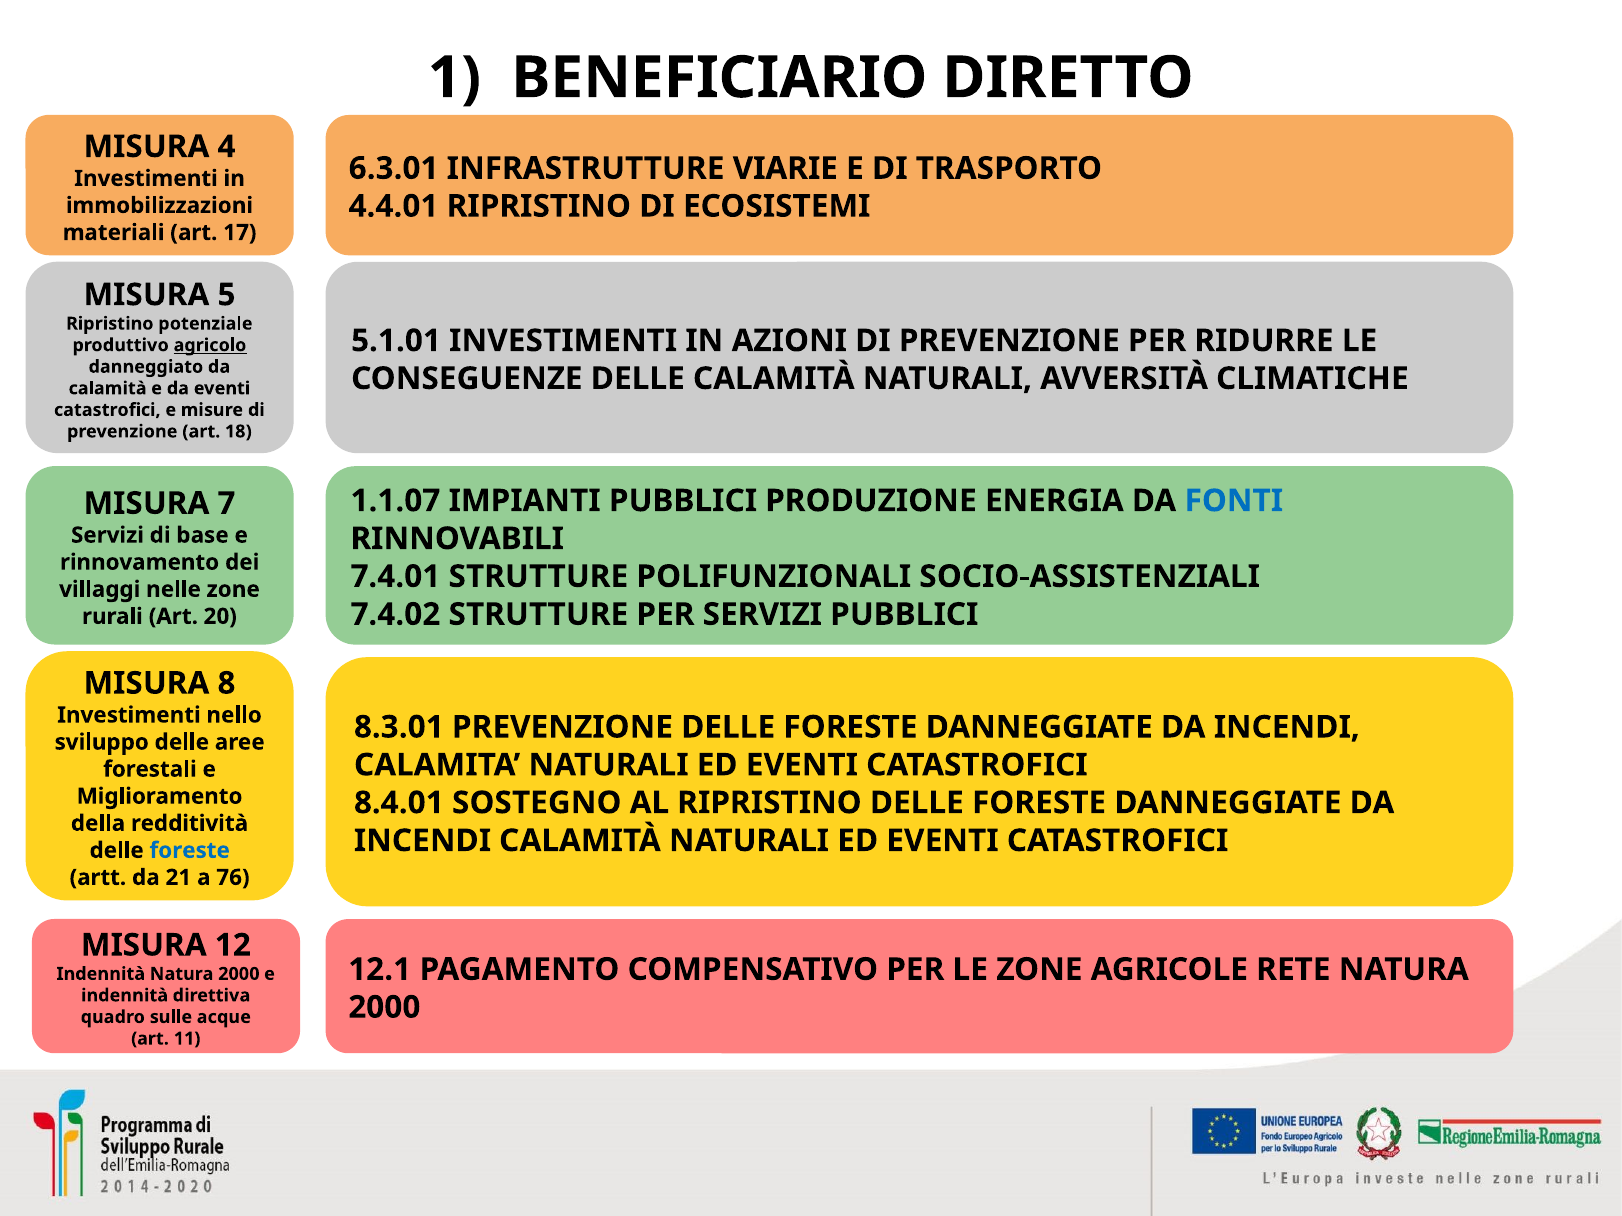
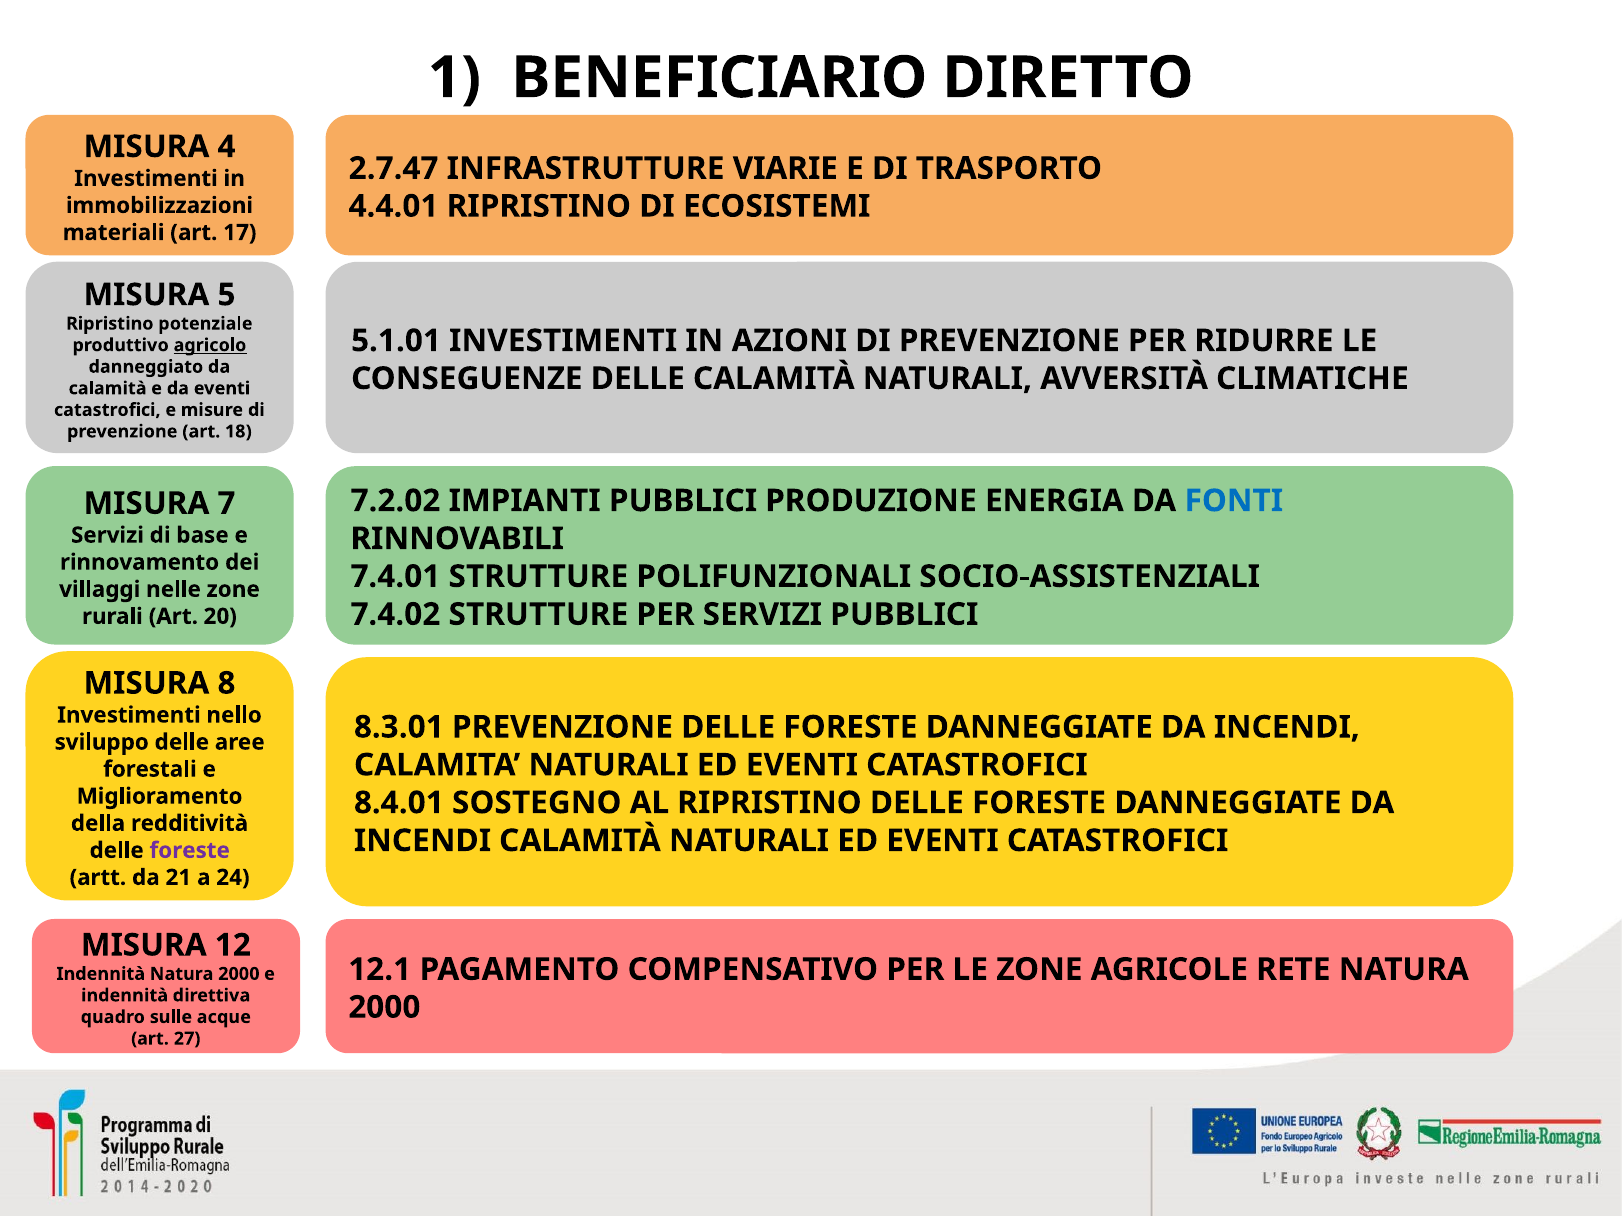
6.3.01: 6.3.01 -> 2.7.47 (394, 168)
1.1.07: 1.1.07 -> 7.2.02 (395, 501)
foreste colour: blue -> purple (190, 851)
76: 76 -> 24 (233, 878)
11: 11 -> 27 (187, 1039)
